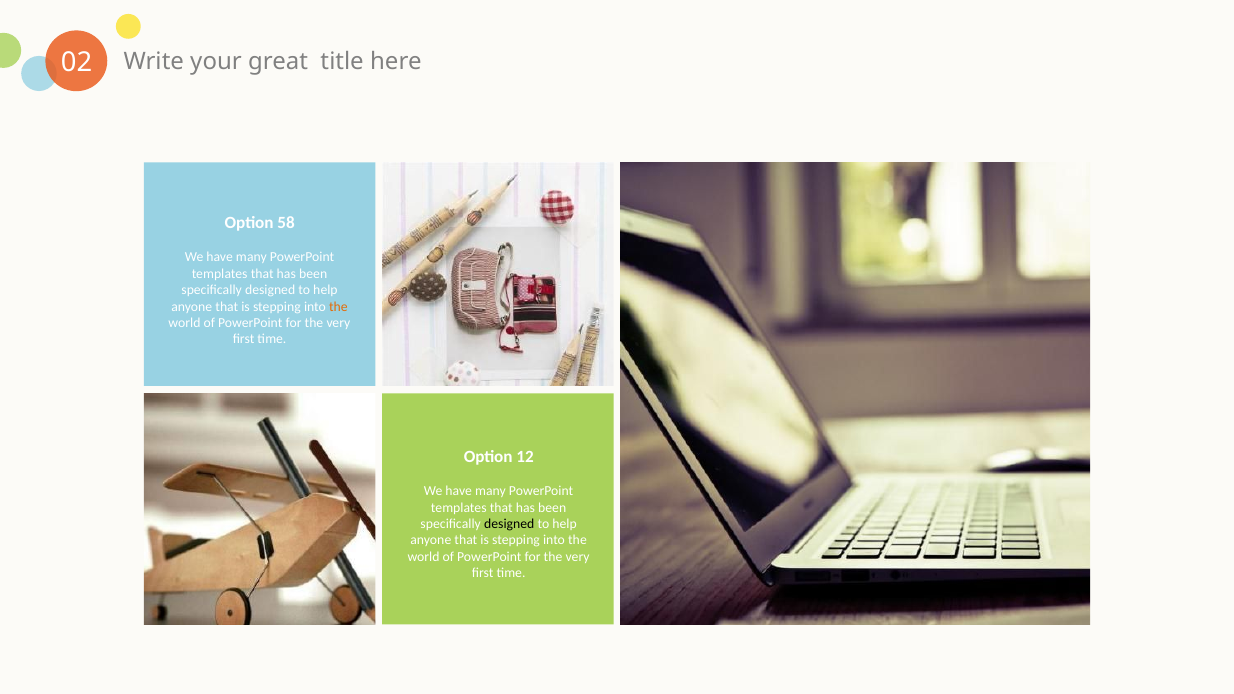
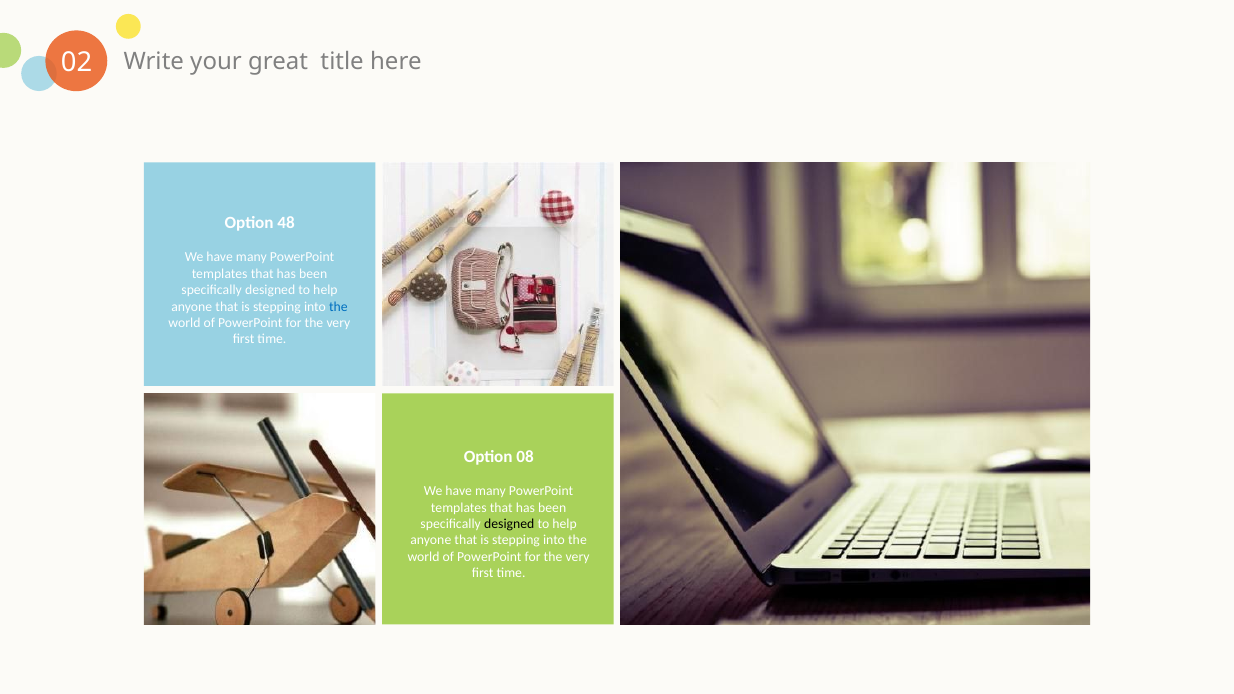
58: 58 -> 48 (286, 222)
the colour: orange -> blue (338, 306)
12: 12 -> 08 (525, 456)
